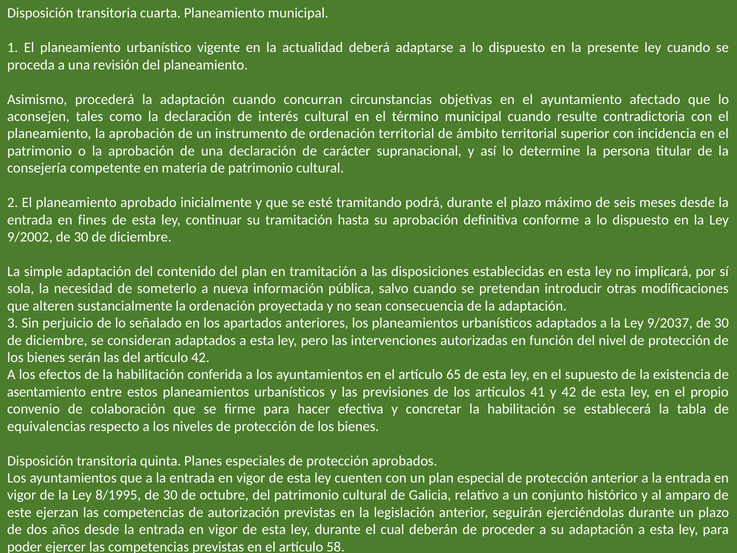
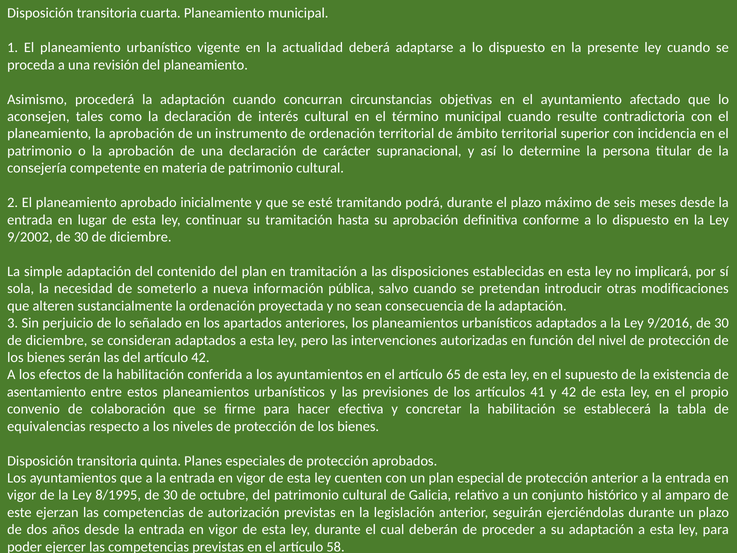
fines: fines -> lugar (92, 220)
9/2037: 9/2037 -> 9/2016 (670, 323)
